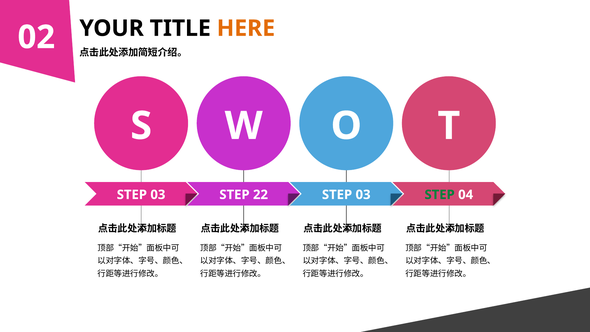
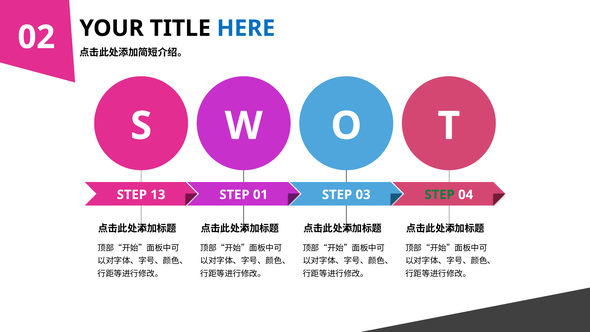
HERE colour: orange -> blue (246, 28)
03: 03 -> 13 (158, 195)
22: 22 -> 01 (260, 195)
